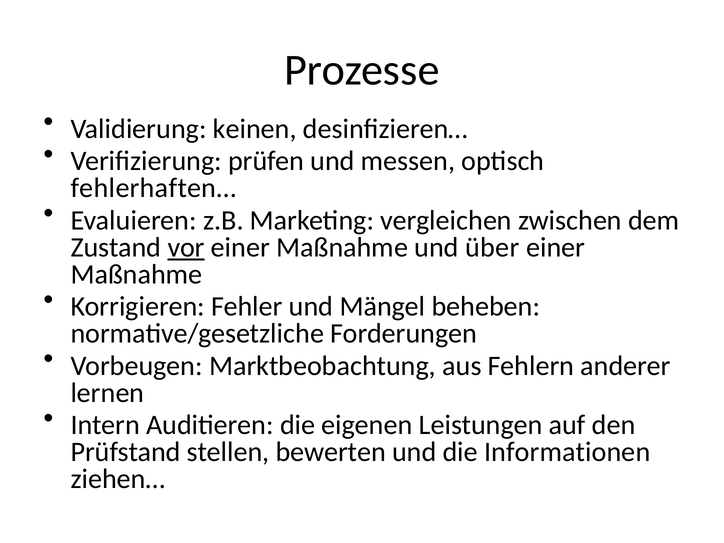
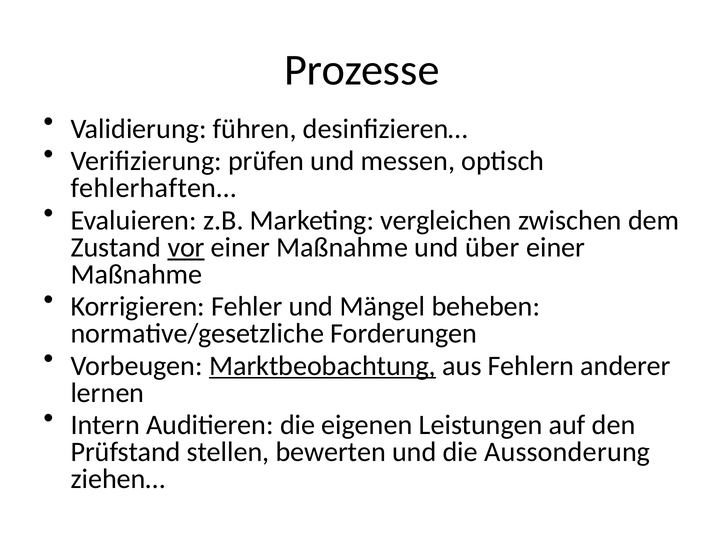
keinen: keinen -> führen (255, 129)
Marktbeobachtung underline: none -> present (322, 366)
Informationen: Informationen -> Aussonderung (567, 452)
